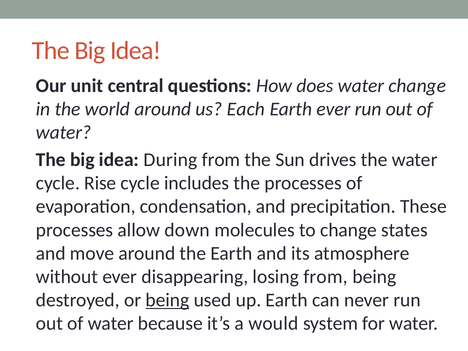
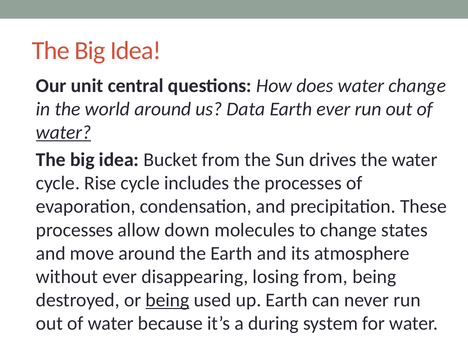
Each: Each -> Data (246, 109)
water underline: none -> present (63, 132)
During: During -> Bucket (171, 160)
would: would -> during (273, 324)
